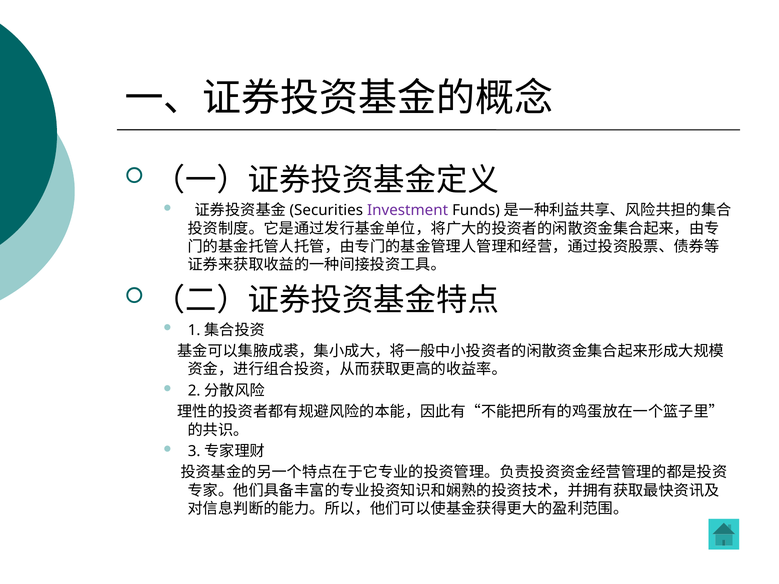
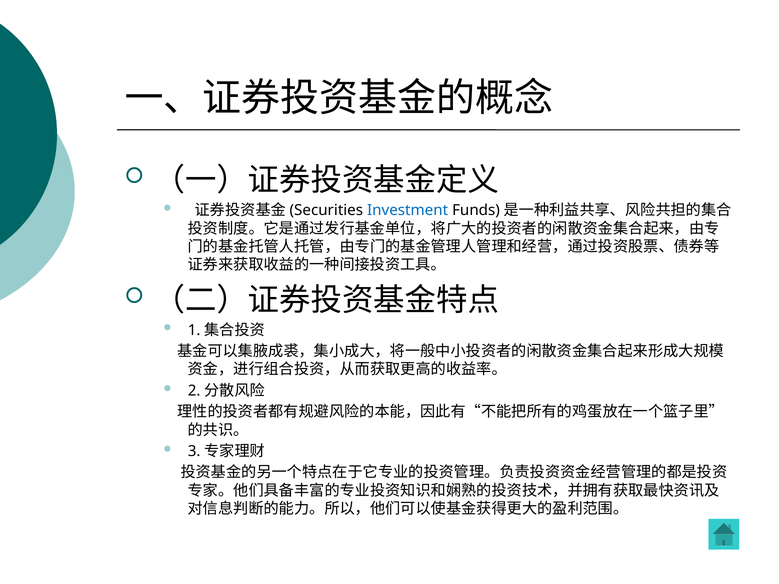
Investment colour: purple -> blue (408, 210)
